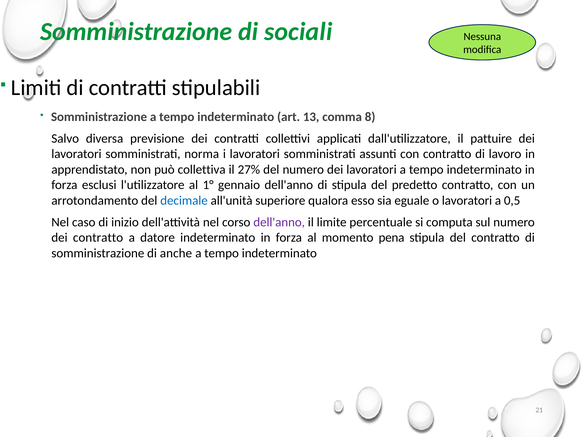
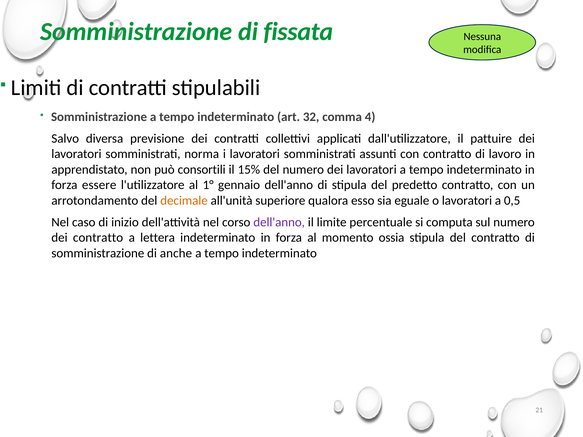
sociali: sociali -> fissata (298, 32)
13: 13 -> 32 (311, 117)
8: 8 -> 4 (370, 117)
collettiva: collettiva -> consortili (202, 170)
27%: 27% -> 15% (249, 170)
esclusi: esclusi -> essere (99, 185)
decimale colour: blue -> orange (184, 201)
datore: datore -> lettera (158, 238)
pena: pena -> ossia (392, 238)
